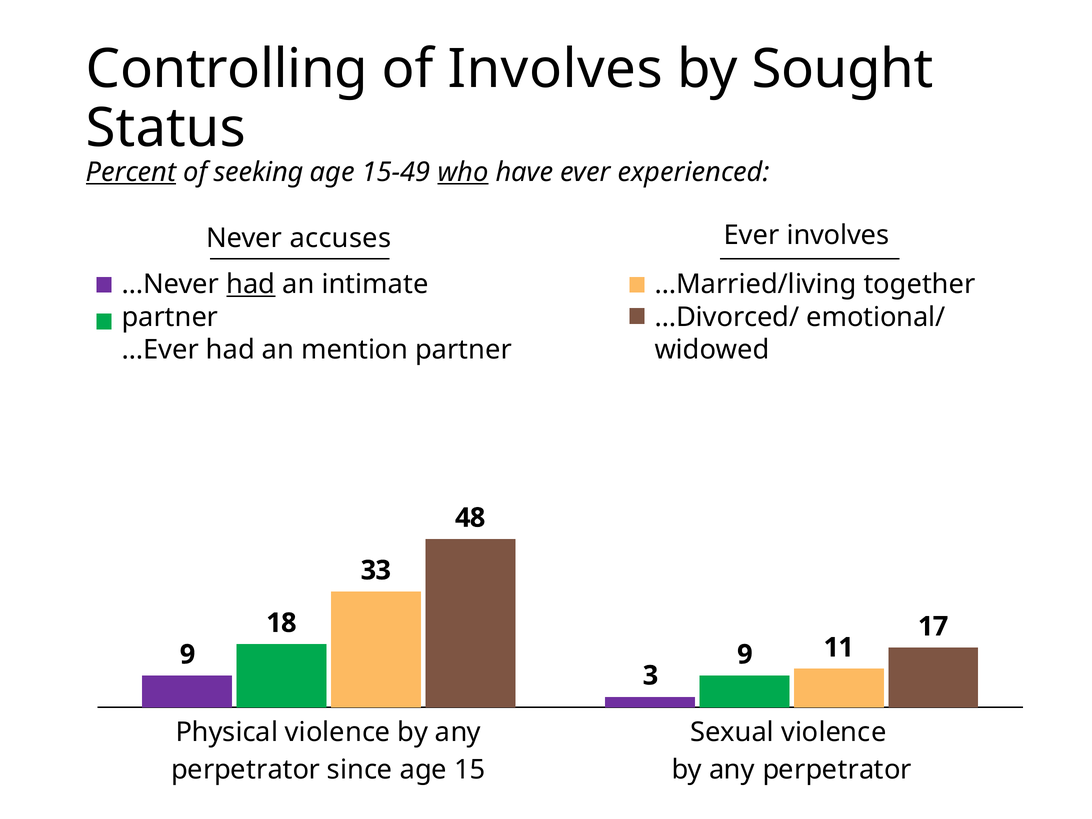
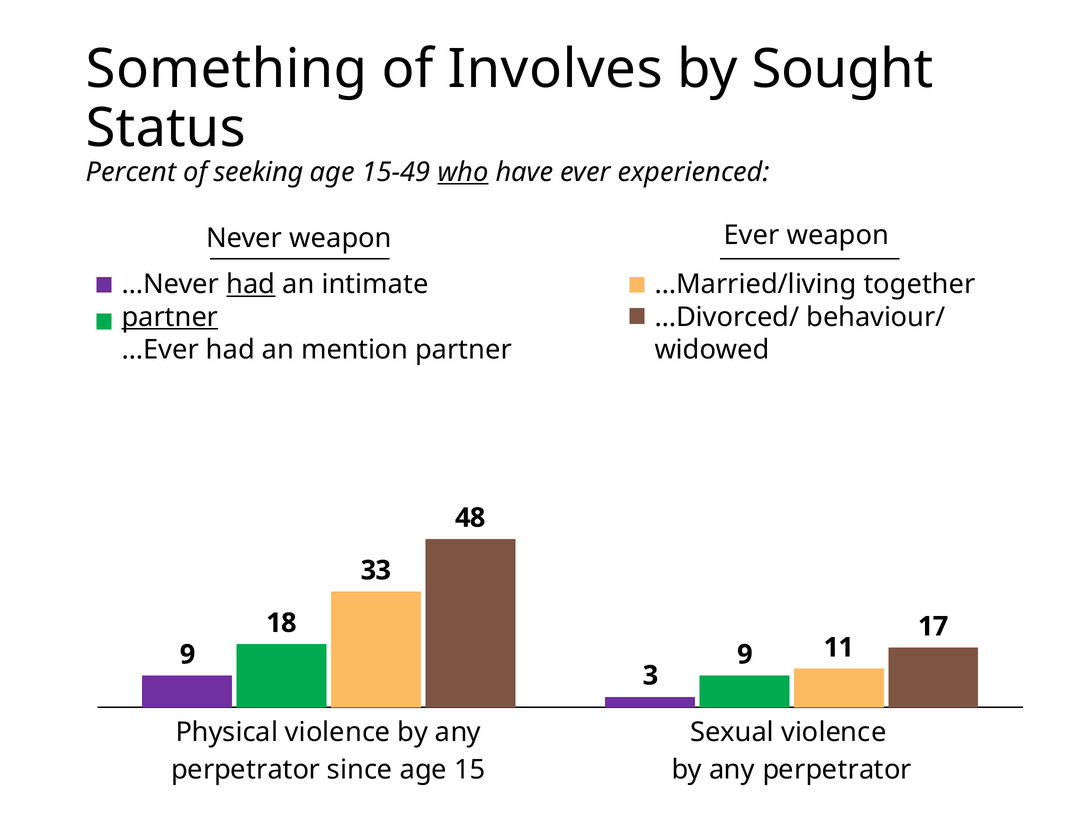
Controlling: Controlling -> Something (227, 69)
Percent underline: present -> none (131, 172)
Never accuses: accuses -> weapon (341, 238)
Ever involves: involves -> weapon (838, 235)
emotional/: emotional/ -> behaviour/ (876, 317)
partner underline: none -> present (170, 317)
